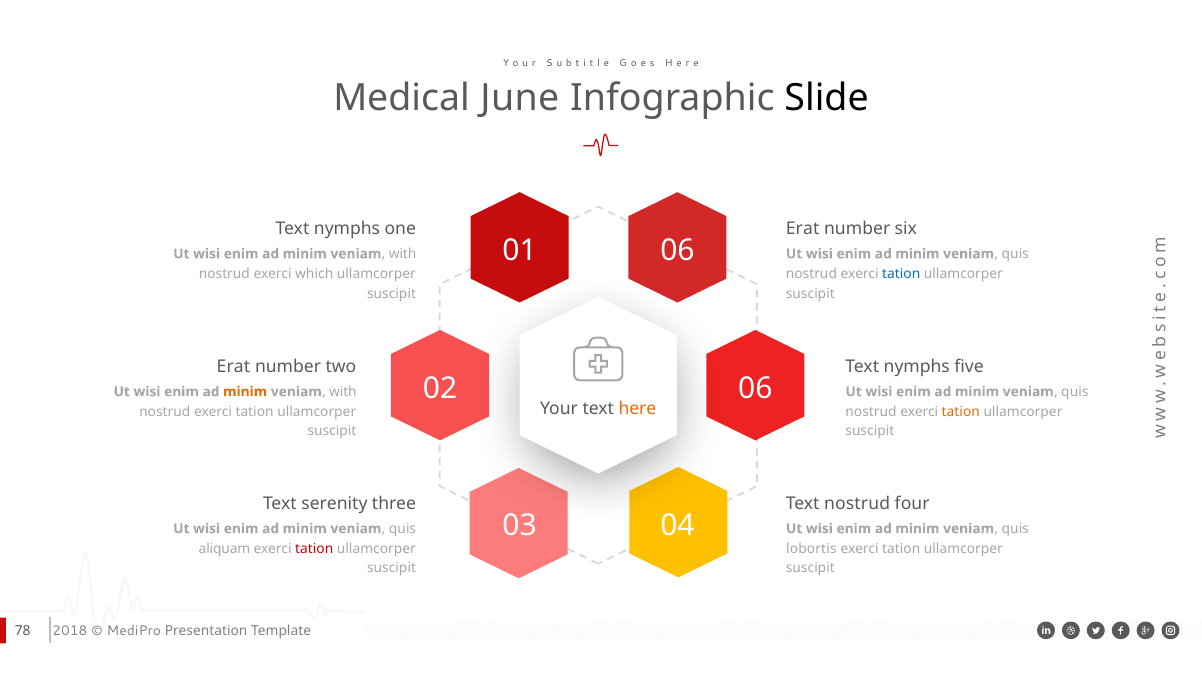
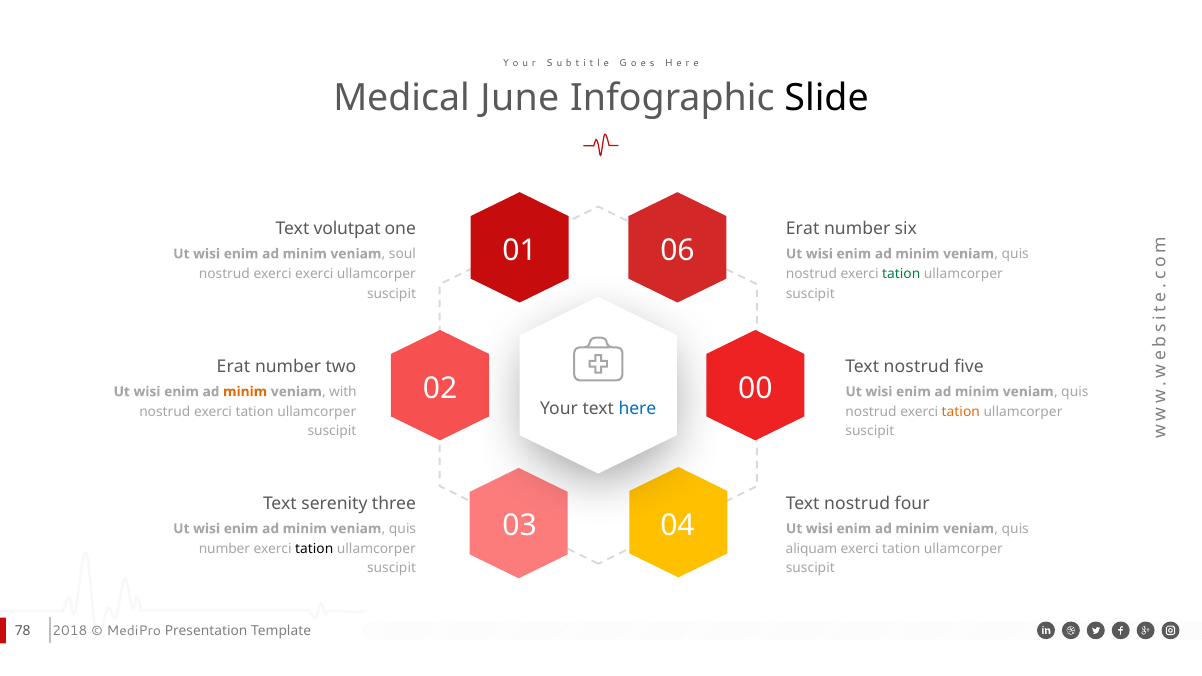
nymphs: nymphs -> volutpat (347, 229)
with: with -> soul (402, 254)
exerci which: which -> exerci (314, 274)
tation colour: blue -> green (901, 274)
nymphs: nymphs -> nostrud (917, 366)
02 06: 06 -> 00 (755, 389)
here colour: orange -> blue (637, 409)
aliquam: aliquam -> number (224, 549)
tation colour: red -> black (314, 549)
lobortis: lobortis -> aliquam (812, 549)
